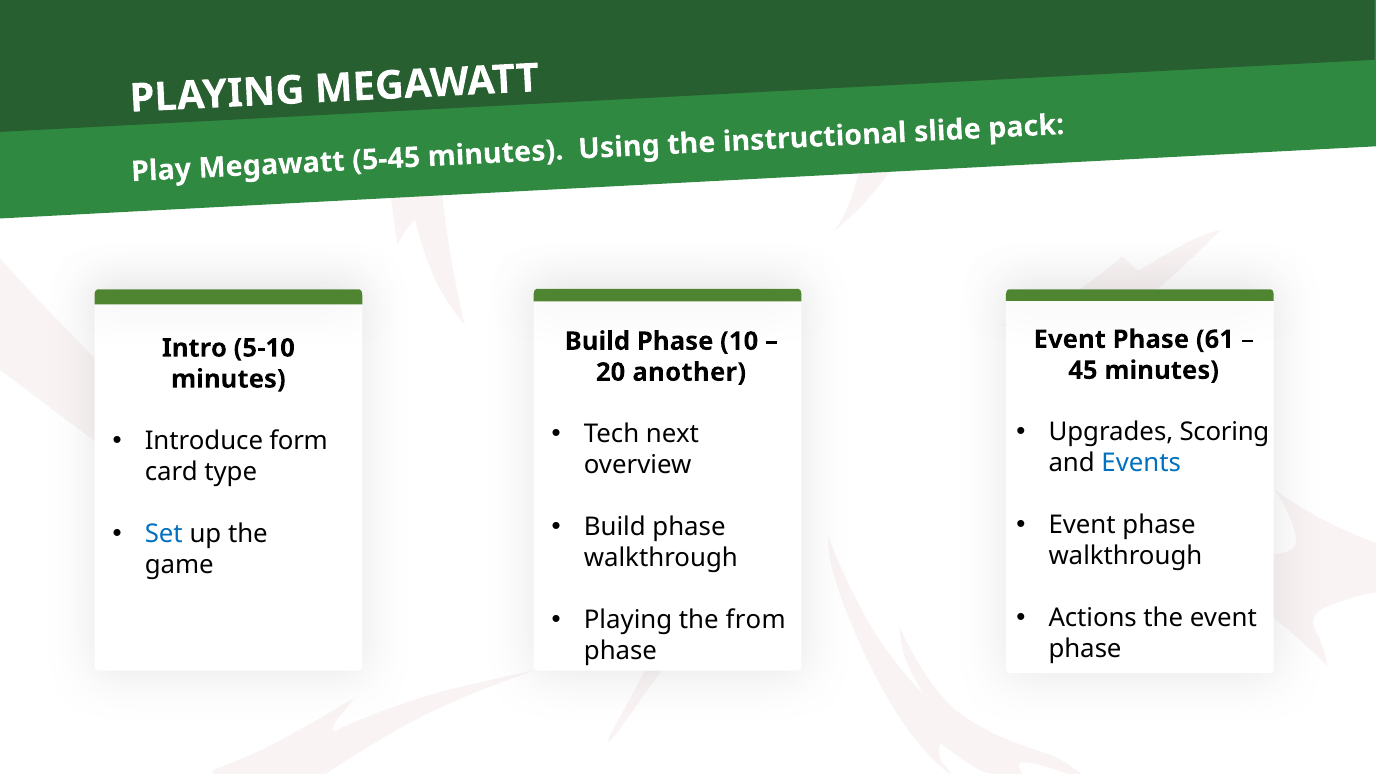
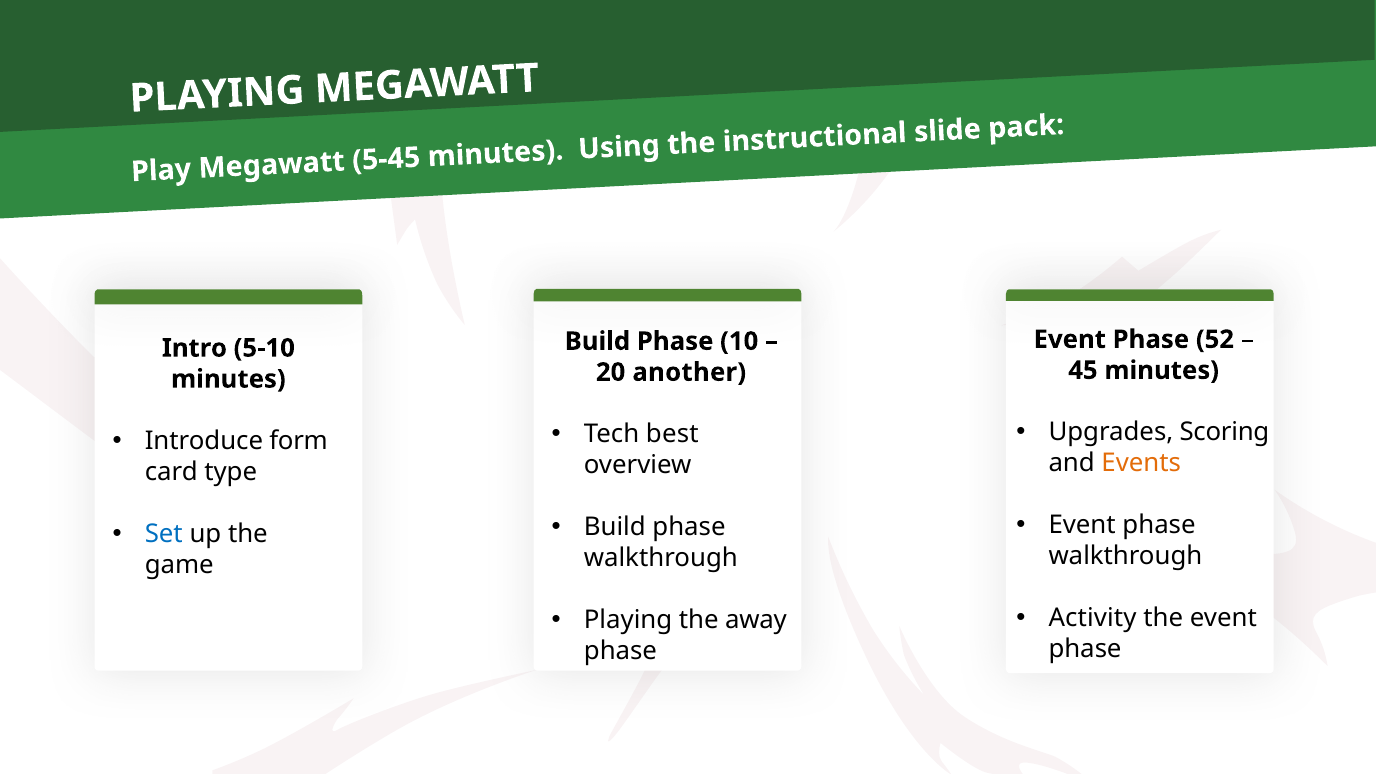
61: 61 -> 52 (1215, 339)
next: next -> best (672, 434)
Events colour: blue -> orange (1141, 463)
Actions: Actions -> Activity (1093, 618)
from: from -> away (756, 620)
